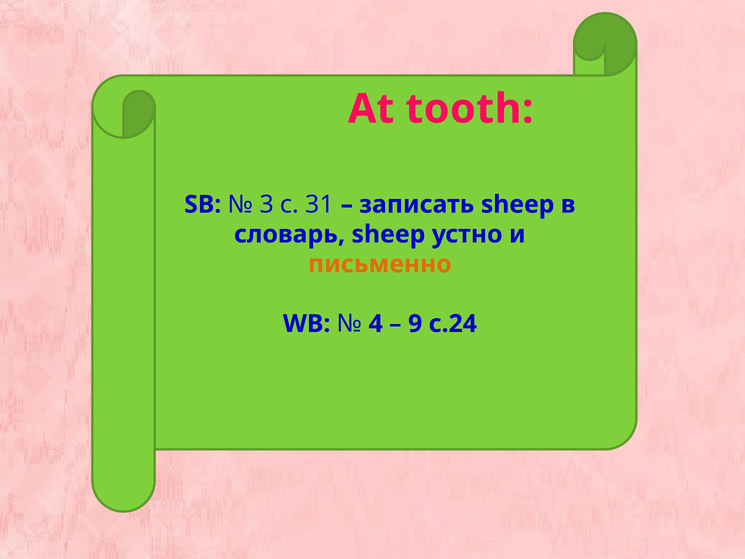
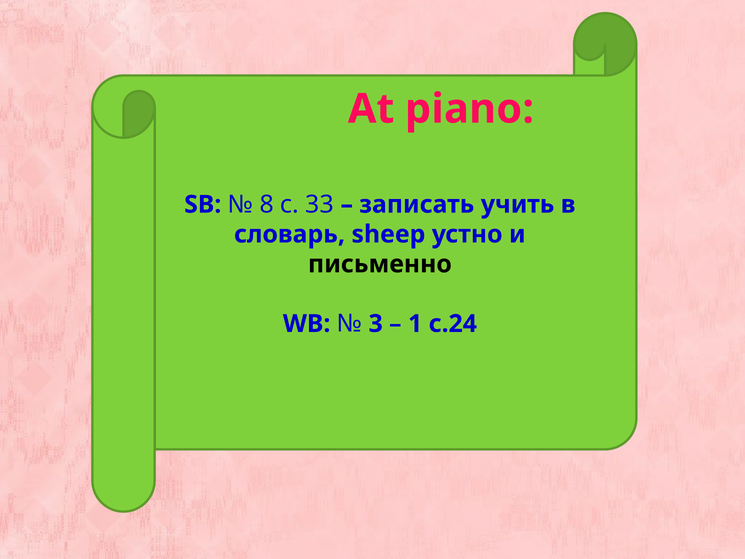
tooth: tooth -> piano (470, 109)
3: 3 -> 8 (267, 204)
31: 31 -> 33 (320, 204)
записать sheep: sheep -> учить (518, 204)
письменно colour: orange -> black (380, 264)
4: 4 -> 3 (376, 324)
9: 9 -> 1 (415, 324)
